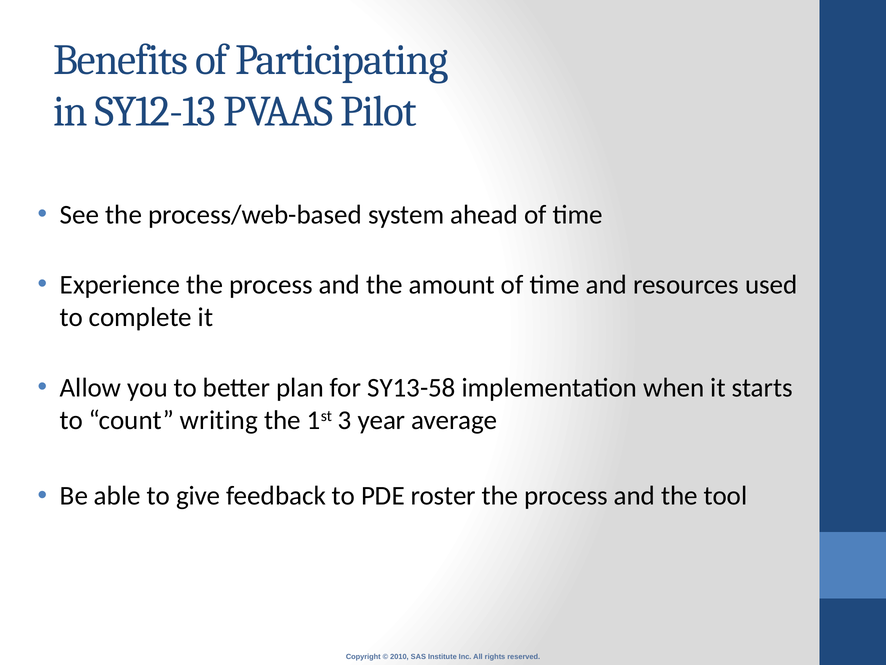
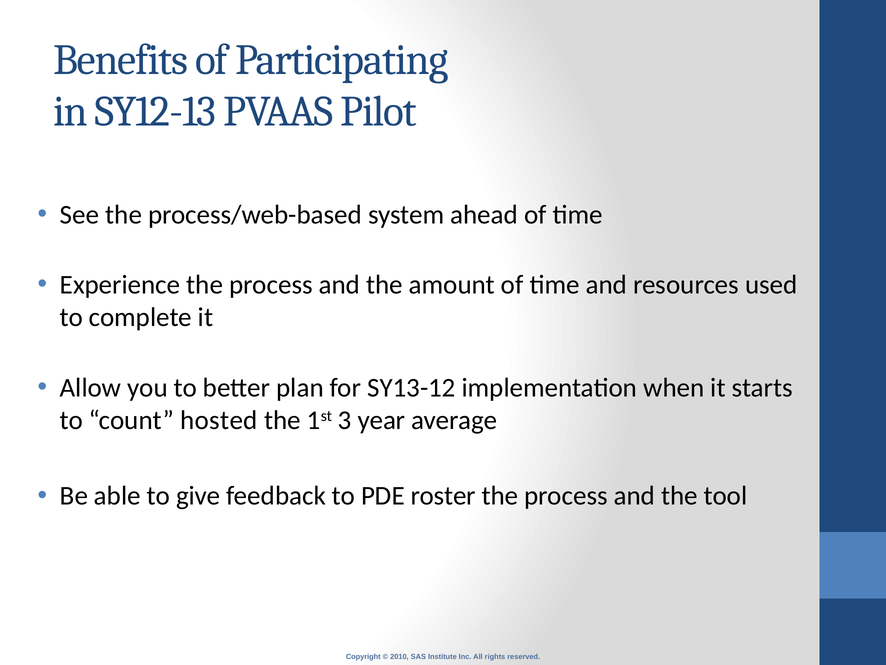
SY13-58: SY13-58 -> SY13-12 (411, 387)
writing: writing -> hosted (219, 420)
